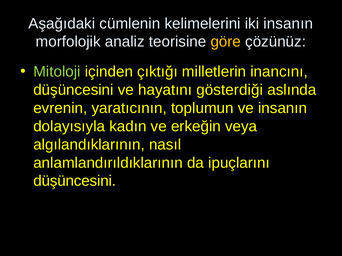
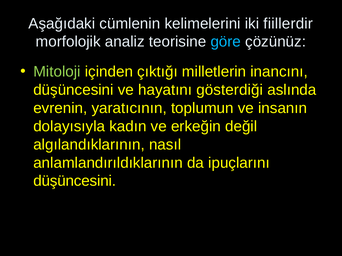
iki insanın: insanın -> fiillerdir (288, 24)
göre colour: yellow -> light blue (226, 42)
veya: veya -> değil (241, 127)
